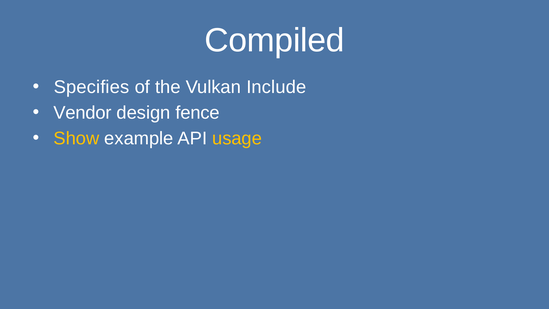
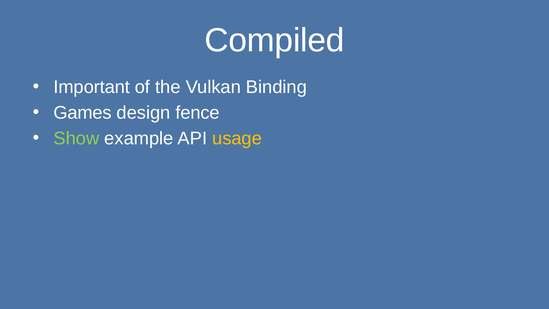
Specifies: Specifies -> Important (92, 87)
Include: Include -> Binding (276, 87)
Vendor: Vendor -> Games (83, 113)
Show colour: yellow -> light green (76, 138)
